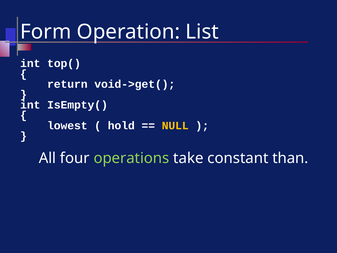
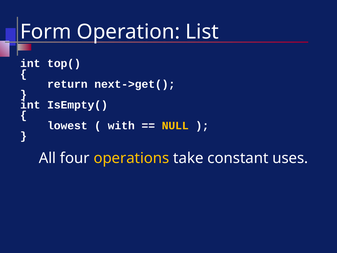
void->get(: void->get( -> next->get( (135, 84)
hold: hold -> with (121, 125)
operations colour: light green -> yellow (131, 158)
than: than -> uses (290, 158)
